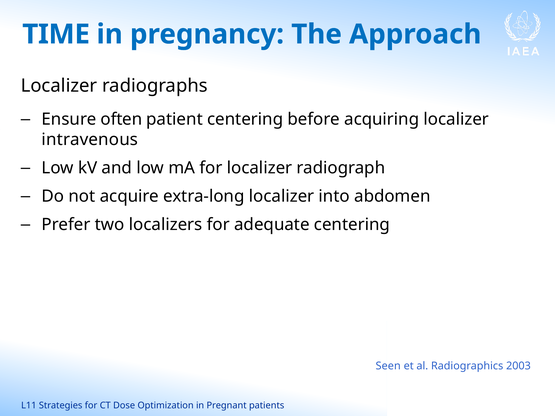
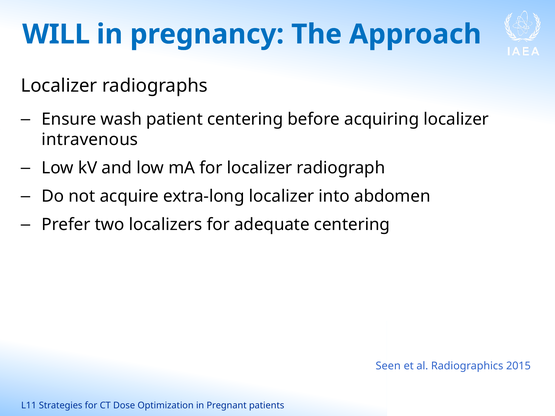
TIME: TIME -> WILL (56, 34)
often: often -> wash (121, 119)
2003: 2003 -> 2015 (518, 366)
